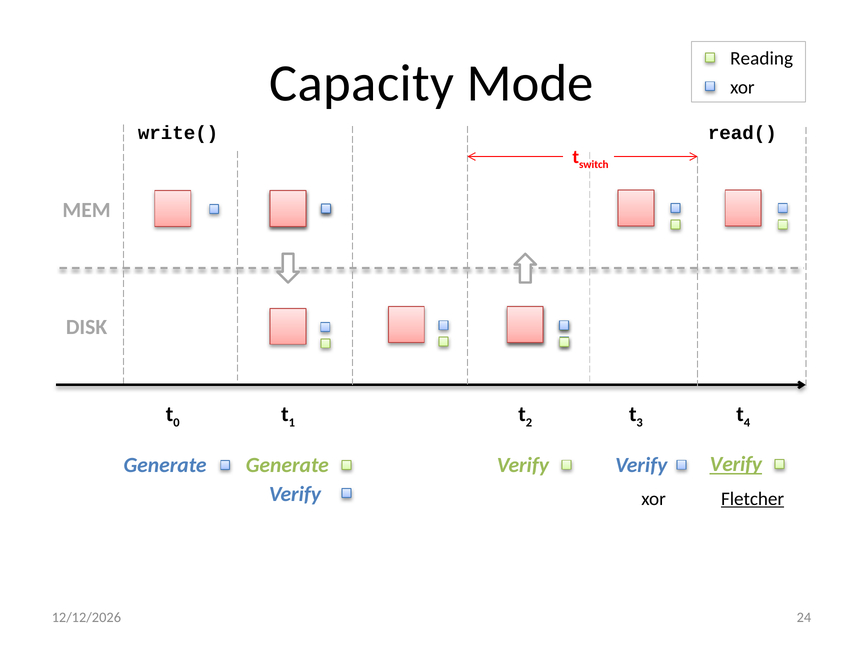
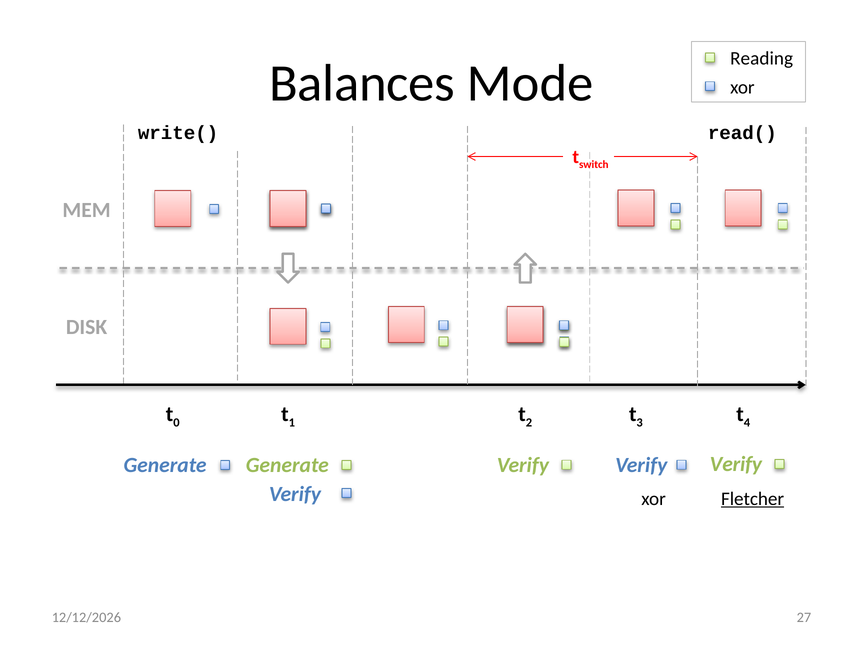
Capacity: Capacity -> Balances (362, 84)
Verify underline: present -> none (736, 465)
24: 24 -> 27 (804, 618)
